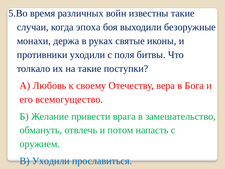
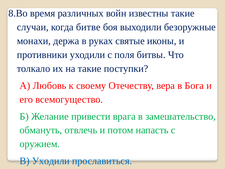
5.Во: 5.Во -> 8.Во (18, 13)
эпоха: эпоха -> битве (88, 27)
